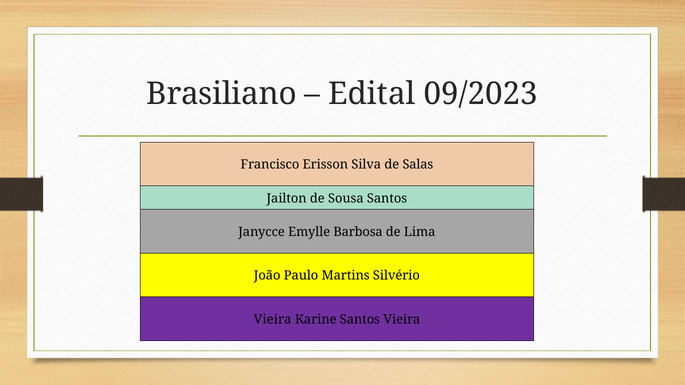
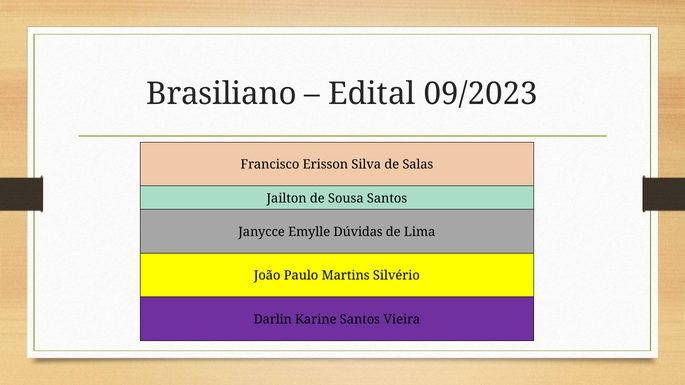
Barbosa: Barbosa -> Dúvidas (358, 232)
Vieira: Vieira -> Darlin (273, 320)
